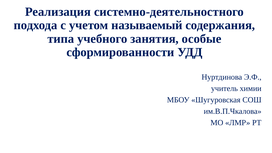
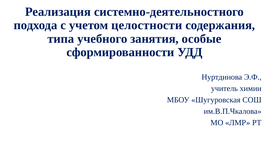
называемый: называемый -> целостности (147, 25)
